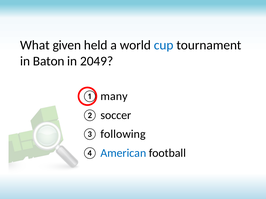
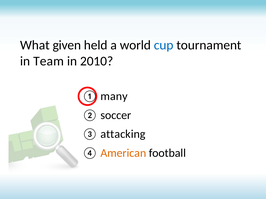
Baton: Baton -> Team (49, 61)
2049: 2049 -> 2010 (97, 61)
following: following -> attacking (123, 134)
American colour: blue -> orange (123, 153)
